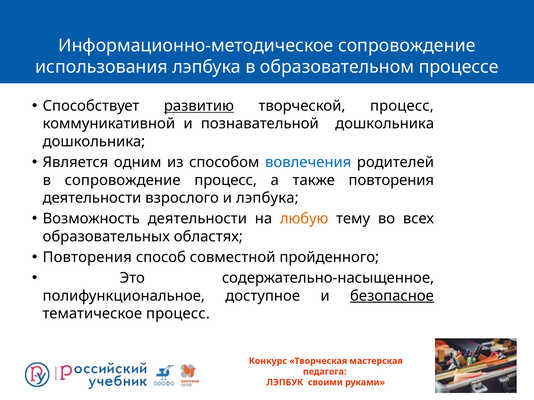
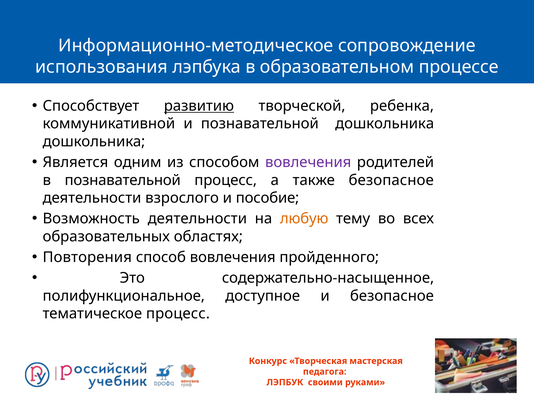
творческой процесс: процесс -> ребенка (402, 106)
вовлечения colour: blue -> purple (308, 163)
в сопровождение: сопровождение -> познавательной (123, 180)
также повторения: повторения -> безопасное (391, 180)
и лэпбука: лэпбука -> пособие (268, 198)
способ совместной: совместной -> вовлечения (233, 258)
безопасное underline: present -> none (392, 296)
